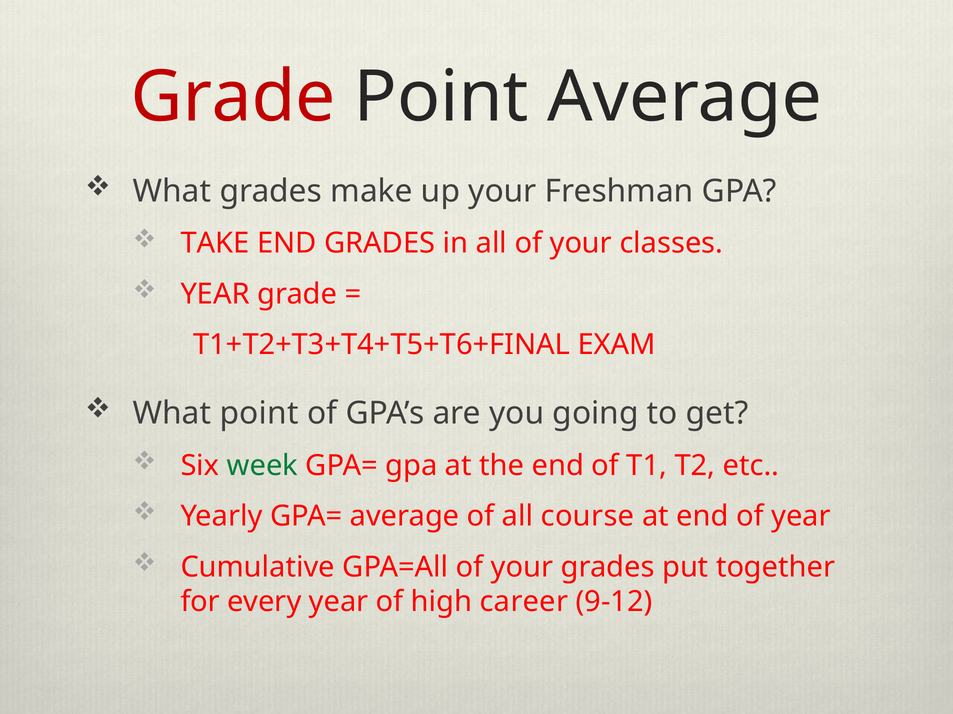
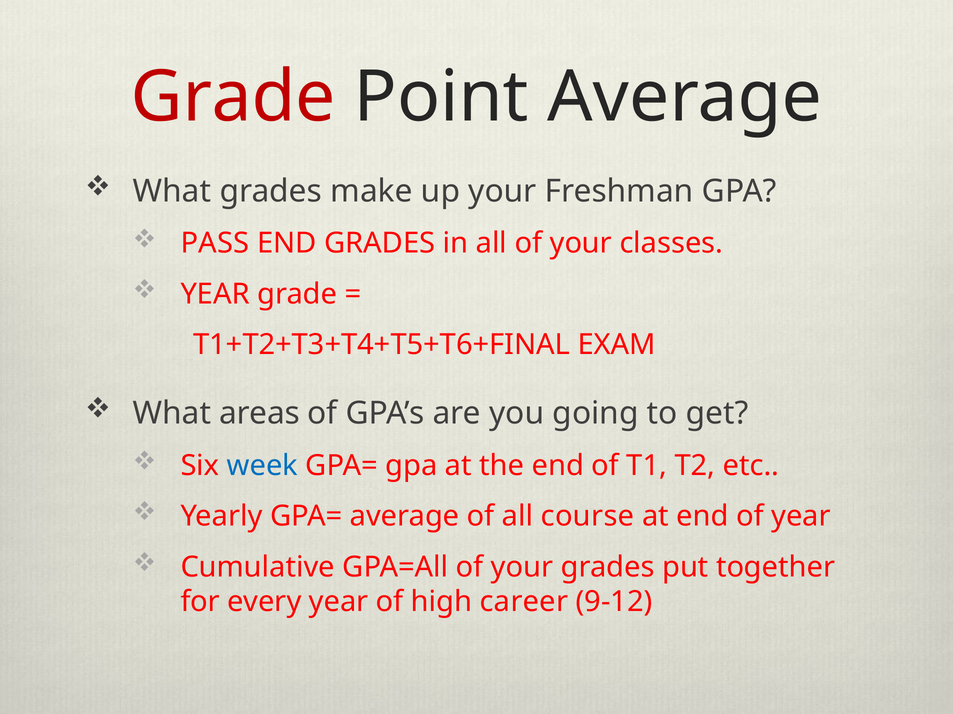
TAKE: TAKE -> PASS (215, 244)
What point: point -> areas (259, 414)
week colour: green -> blue (262, 466)
